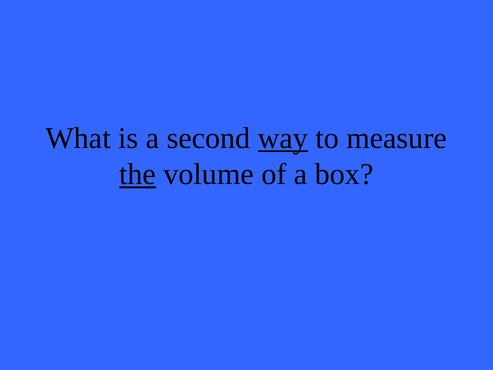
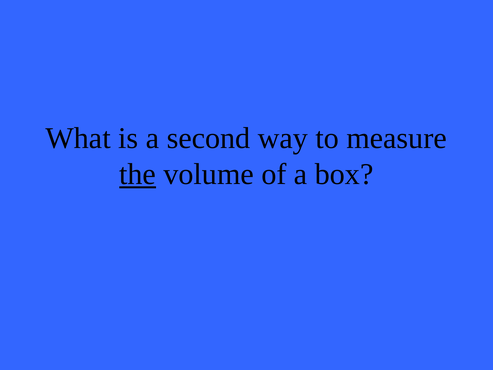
way underline: present -> none (283, 138)
